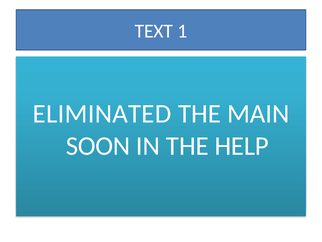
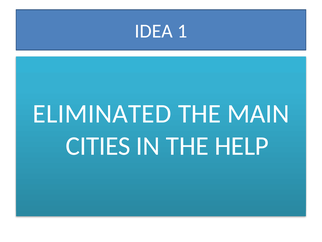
TEXT: TEXT -> IDEA (154, 31)
SOON: SOON -> CITIES (98, 146)
